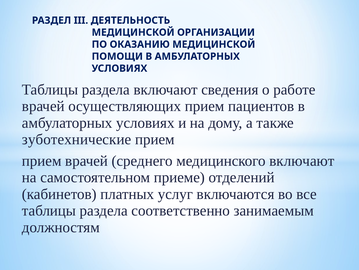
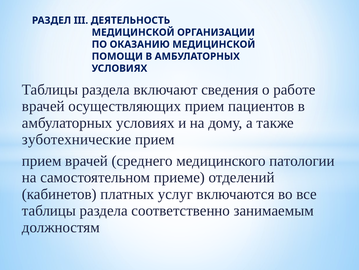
медицинского включают: включают -> патологии (302, 160)
